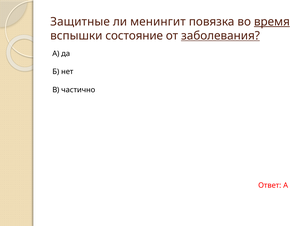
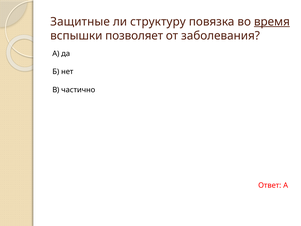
менингит: менингит -> структуру (158, 22)
состояние: состояние -> позволяет (134, 36)
заболевания underline: present -> none (220, 36)
